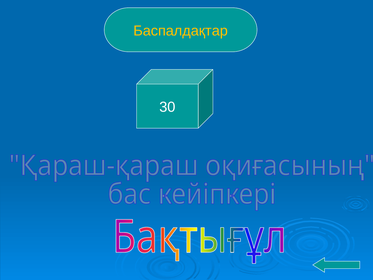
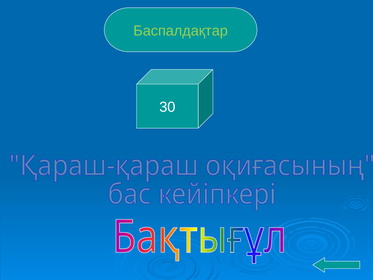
Баспалдақтар colour: yellow -> light green (181, 31)
